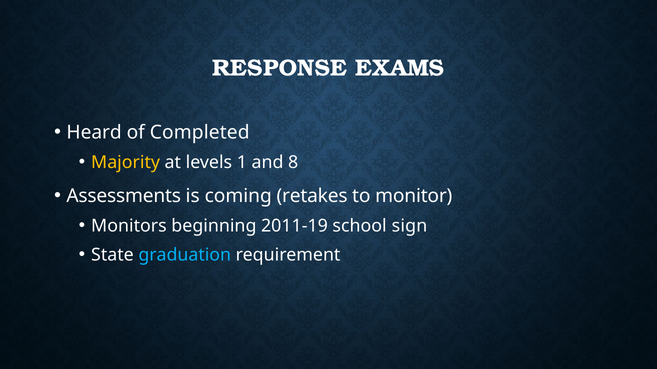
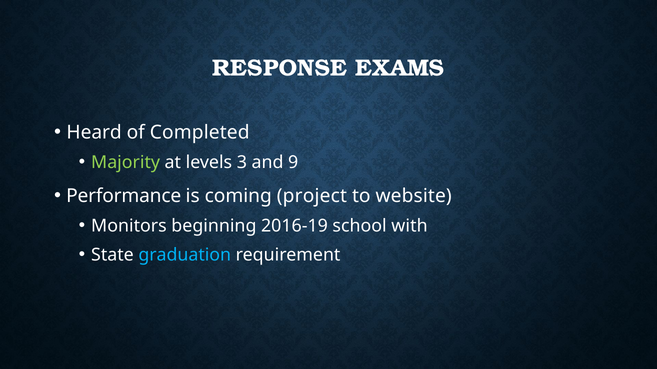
Majority colour: yellow -> light green (126, 163)
1: 1 -> 3 (242, 163)
8: 8 -> 9 (293, 163)
Assessments: Assessments -> Performance (124, 196)
retakes: retakes -> project (312, 196)
monitor: monitor -> website (414, 196)
2011-19: 2011-19 -> 2016-19 (294, 226)
sign: sign -> with (410, 226)
